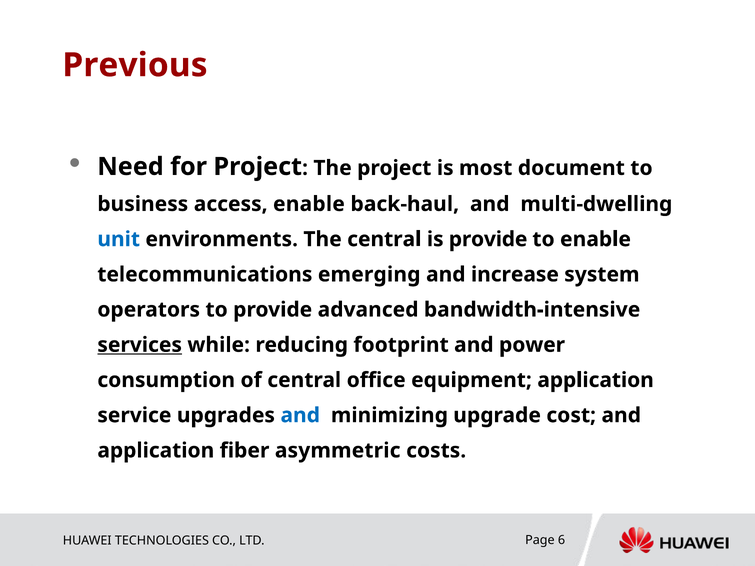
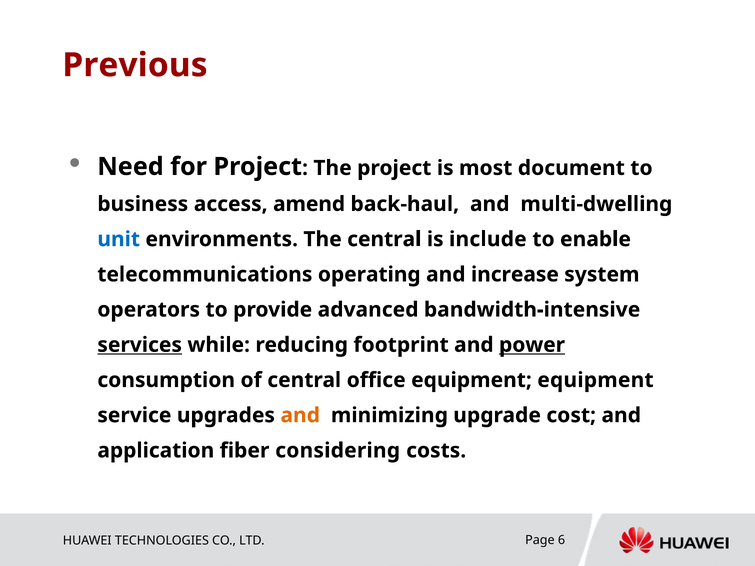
access enable: enable -> amend (309, 204)
is provide: provide -> include (488, 239)
emerging: emerging -> operating (369, 275)
power underline: none -> present (532, 345)
equipment application: application -> equipment (595, 380)
and colour: blue -> orange (300, 415)
asymmetric: asymmetric -> considering (338, 451)
